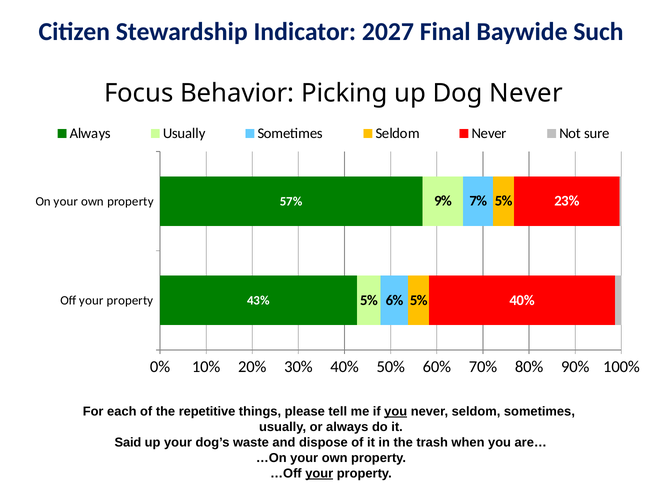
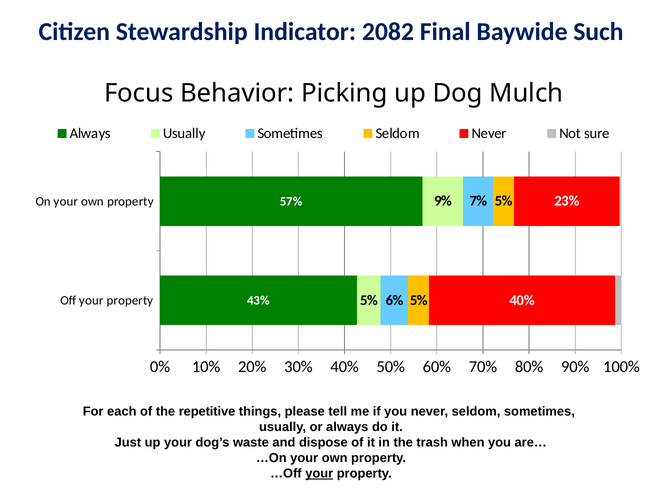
2027: 2027 -> 2082 (388, 32)
Dog Never: Never -> Mulch (526, 93)
you underline: present -> none (396, 411)
Said: Said -> Just (128, 442)
